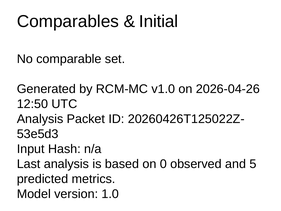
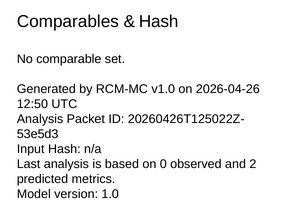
Initial: Initial -> Hash (159, 21)
5: 5 -> 2 (253, 164)
